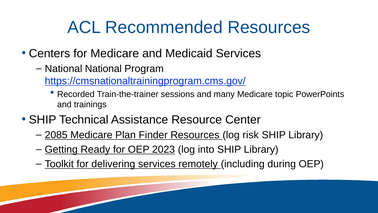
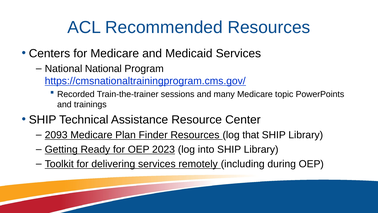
2085: 2085 -> 2093 (56, 135)
risk: risk -> that (251, 135)
